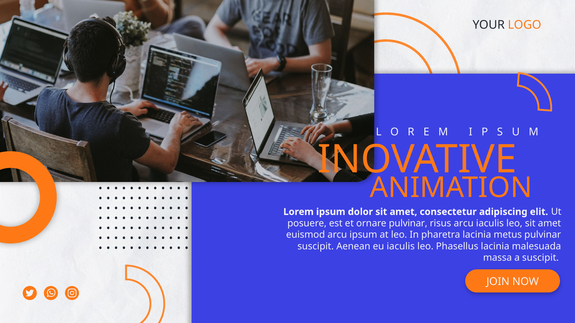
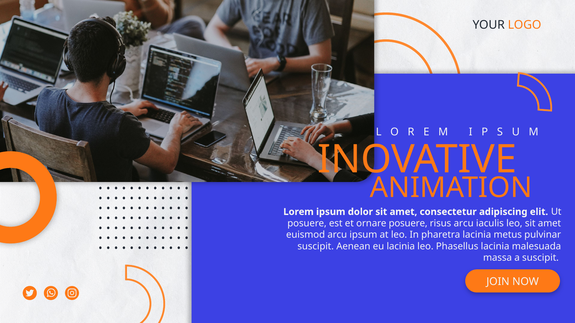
ornare pulvinar: pulvinar -> posuere (408, 224)
eu iaculis: iaculis -> lacinia (401, 247)
